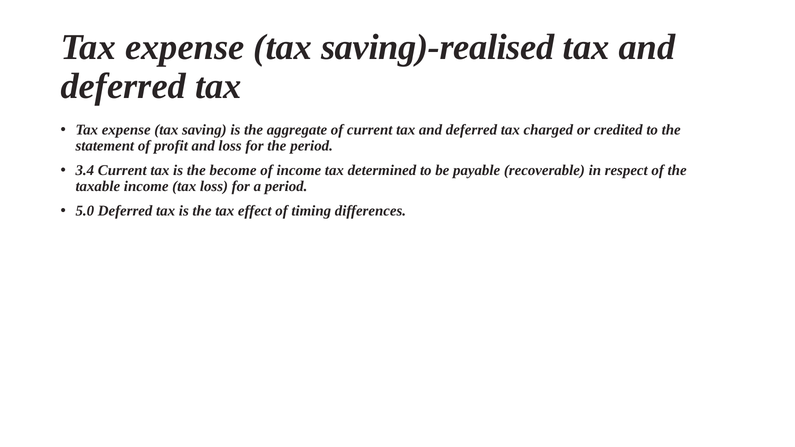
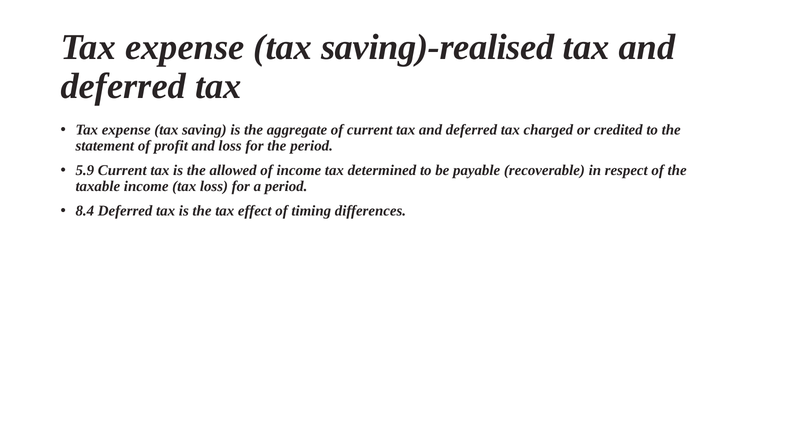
3.4: 3.4 -> 5.9 (85, 170)
become: become -> allowed (233, 170)
5.0: 5.0 -> 8.4 (85, 211)
